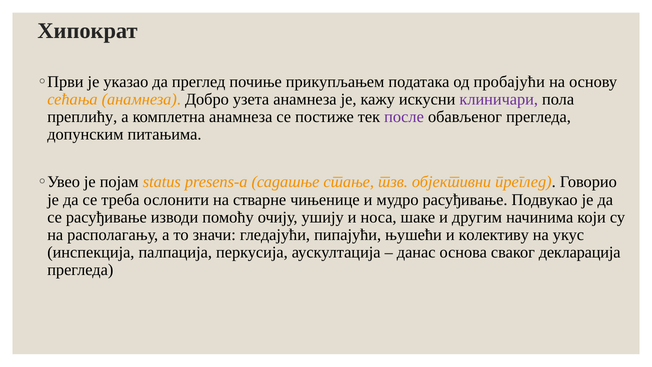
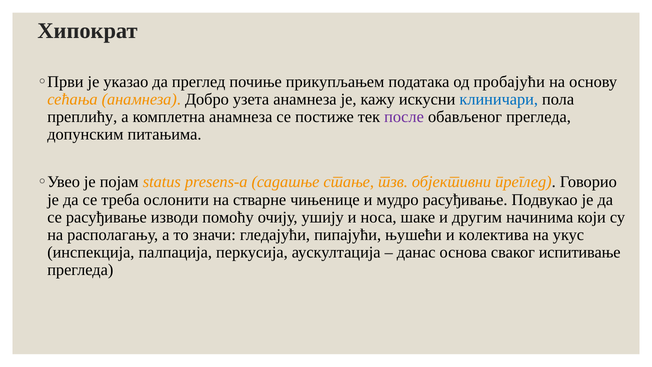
клиничари colour: purple -> blue (499, 99)
колективу: колективу -> колектива (494, 235)
декларација: декларација -> испитивање (580, 252)
